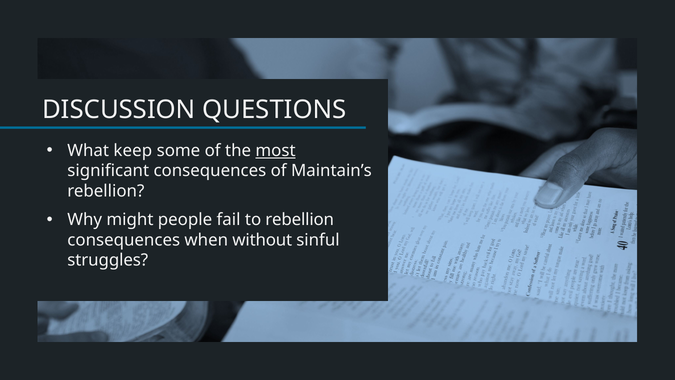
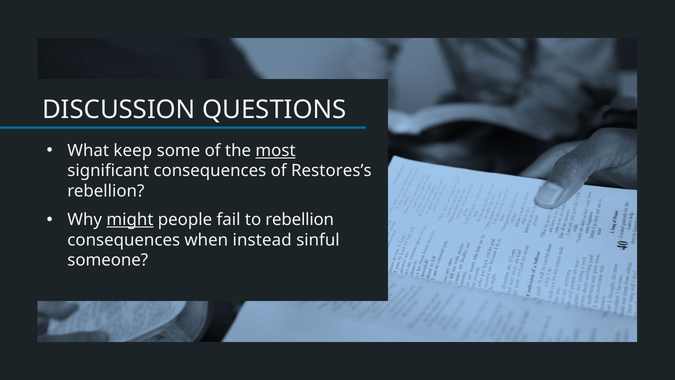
Maintain’s: Maintain’s -> Restores’s (331, 171)
might underline: none -> present (130, 220)
without: without -> instead (262, 240)
struggles: struggles -> someone (108, 260)
